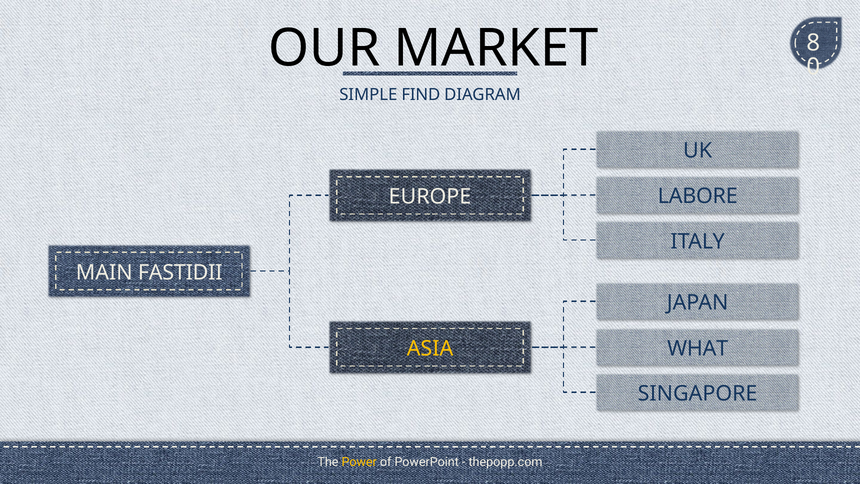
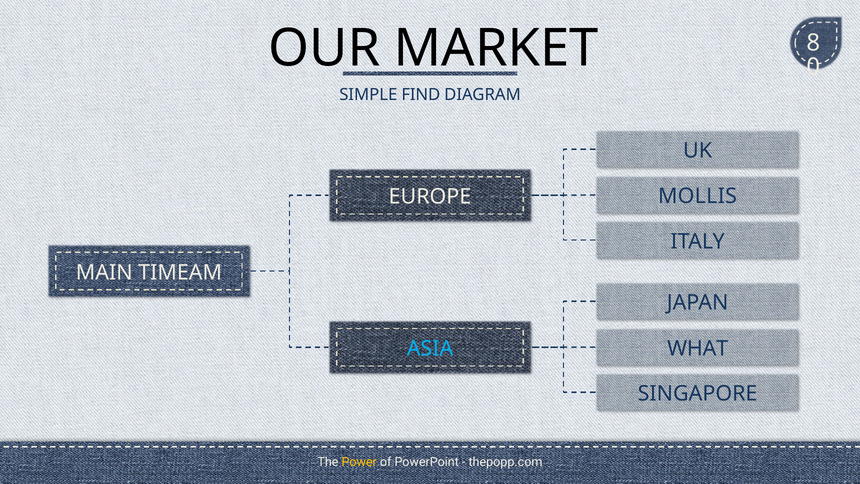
LABORE: LABORE -> MOLLIS (698, 196)
FASTIDII: FASTIDII -> TIMEAM (180, 272)
ASIA colour: yellow -> light blue (430, 349)
